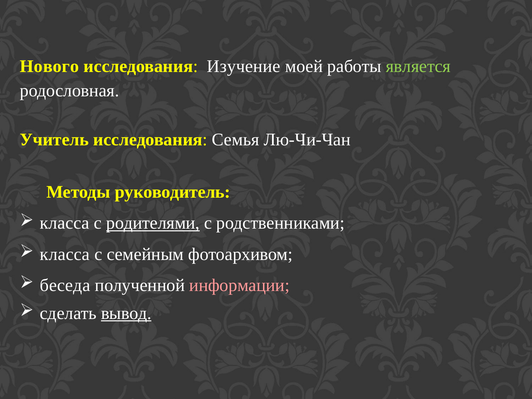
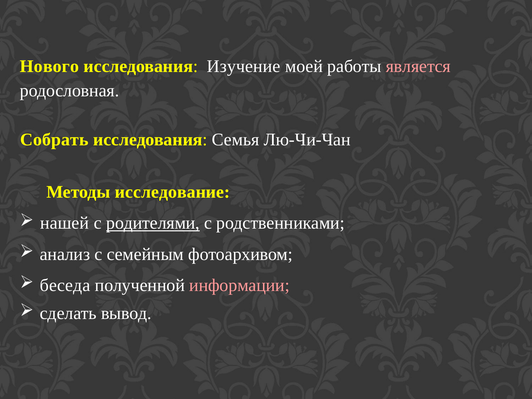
является colour: light green -> pink (418, 66)
Учитель: Учитель -> Собрать (54, 140)
руководитель: руководитель -> исследование (173, 192)
класса: класса -> нашей (65, 223)
класса: класса -> анализ (65, 254)
вывод underline: present -> none (126, 313)
